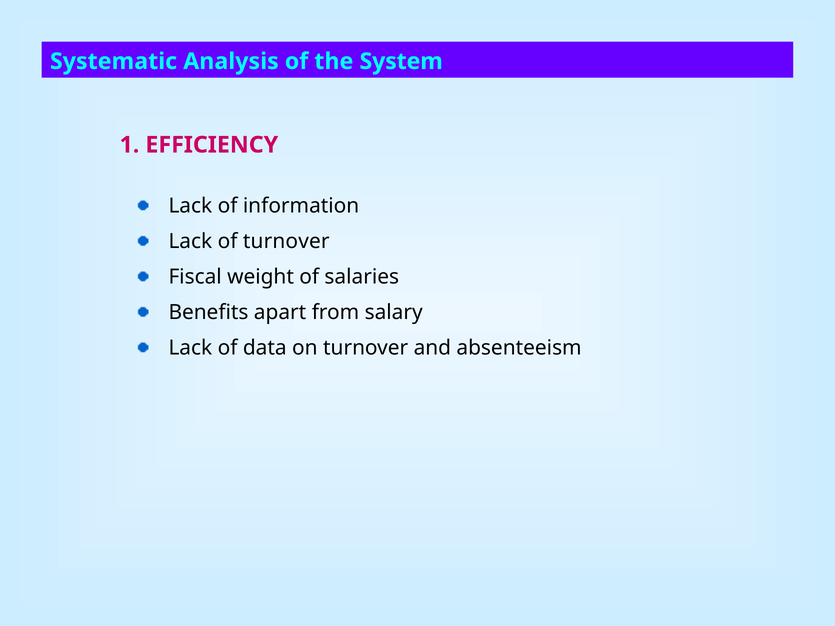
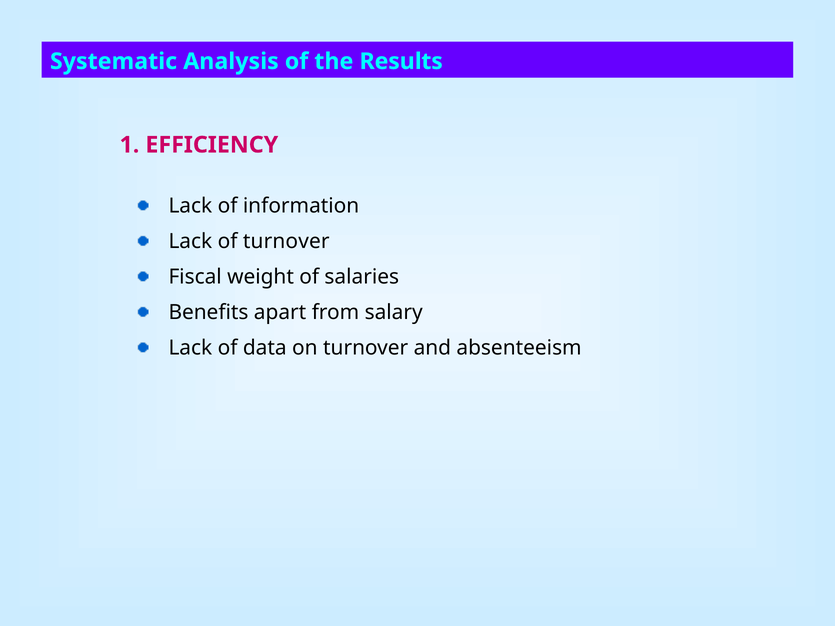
System: System -> Results (401, 61)
